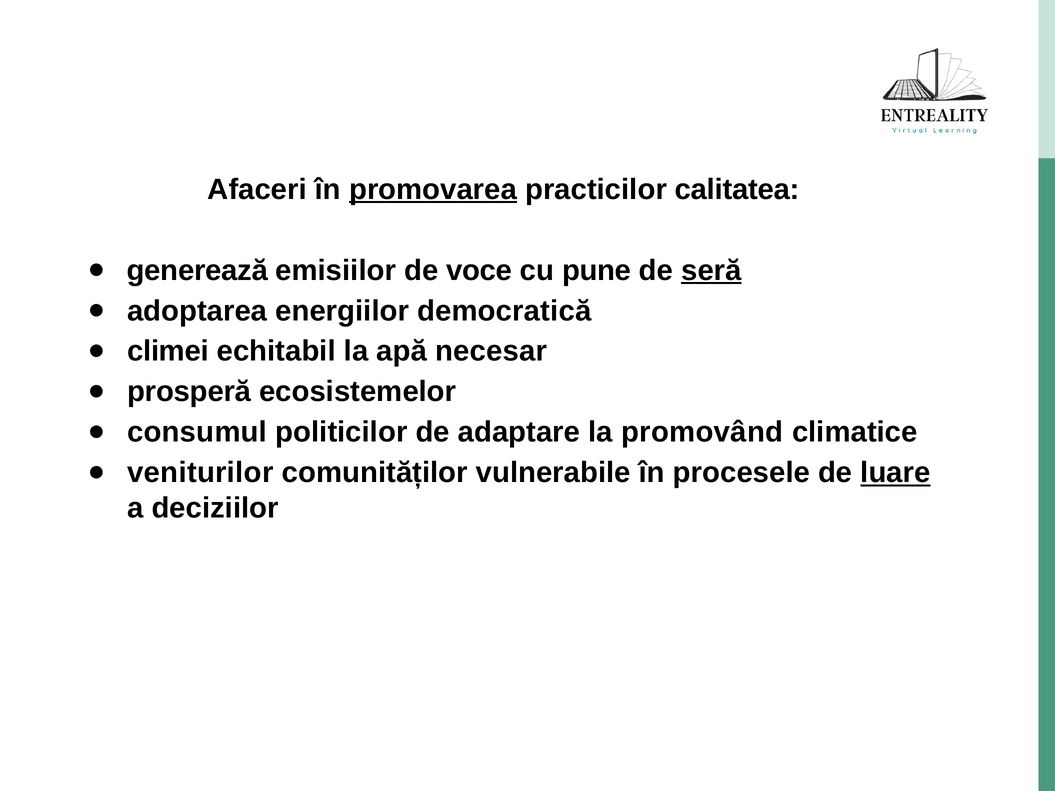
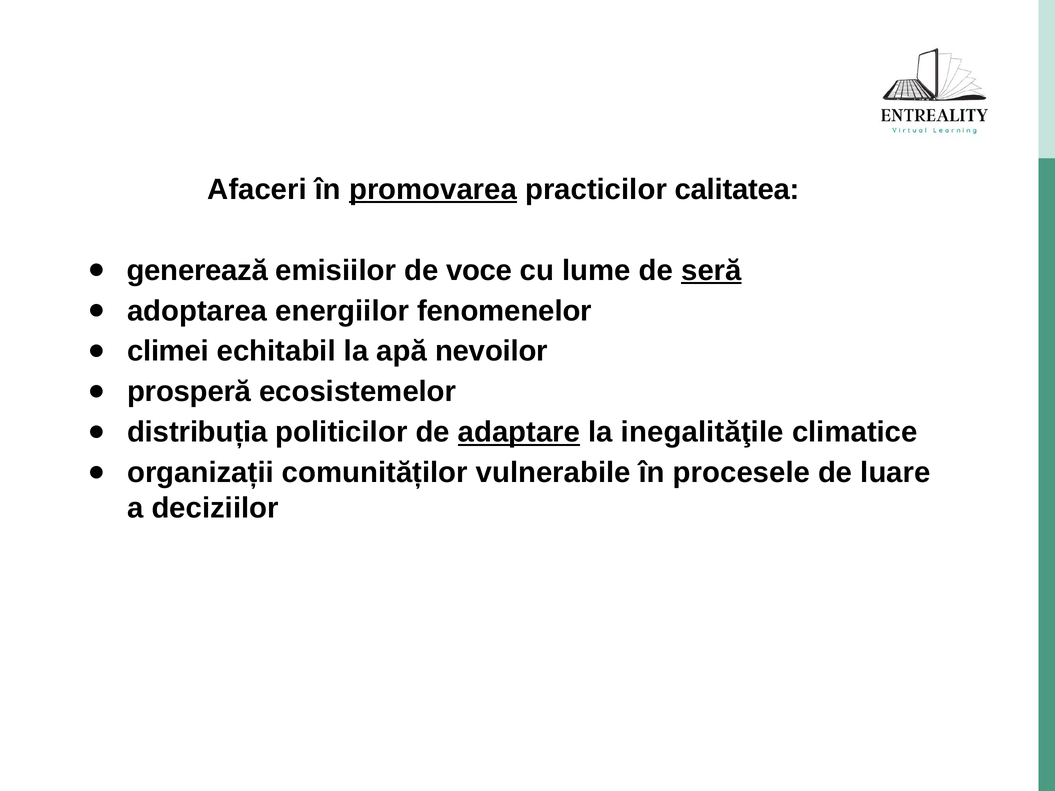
pune: pune -> lume (597, 270)
democratică: democratică -> fenomenelor (504, 311)
necesar: necesar -> nevoilor (491, 351)
consumul: consumul -> distribuția (197, 432)
adaptare underline: none -> present (519, 432)
promovând: promovând -> inegalităţile (702, 432)
veniturilor: veniturilor -> organizații (200, 473)
luare underline: present -> none (895, 473)
